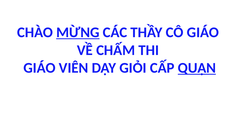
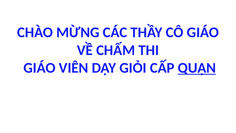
MỪNG underline: present -> none (78, 32)
